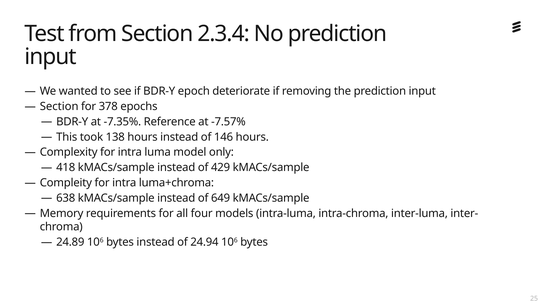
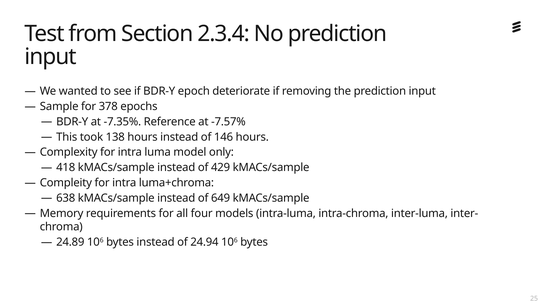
Section: Section -> Sample (59, 106)
